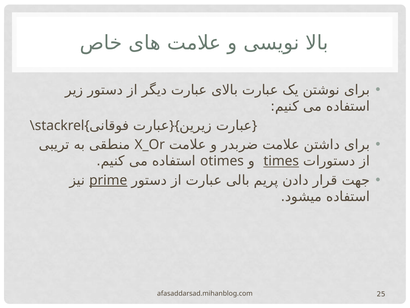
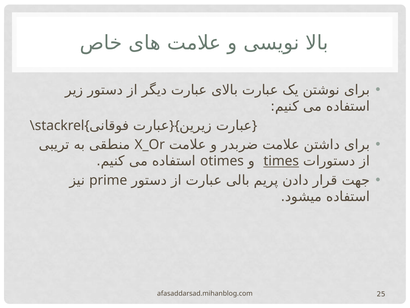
prime underline: present -> none (108, 180)
